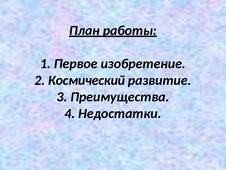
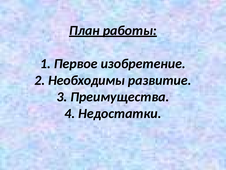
Космический: Космический -> Необходимы (87, 80)
